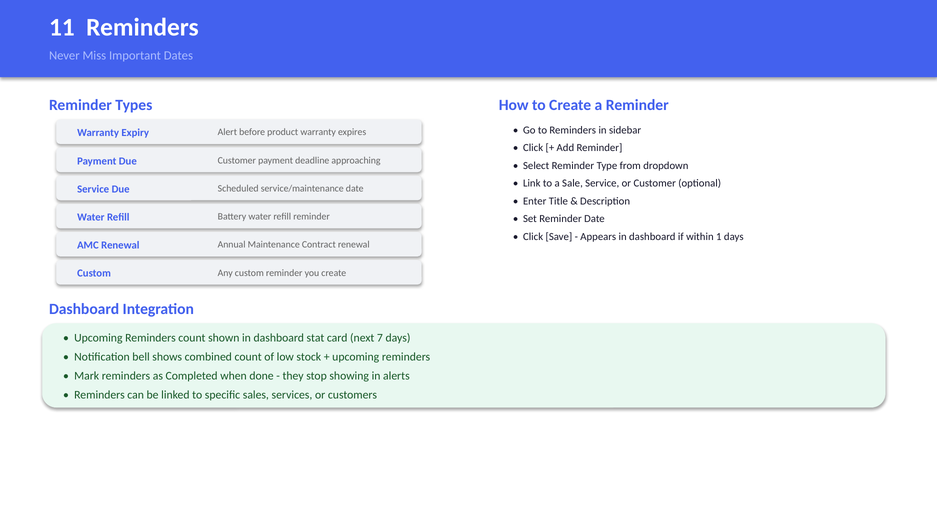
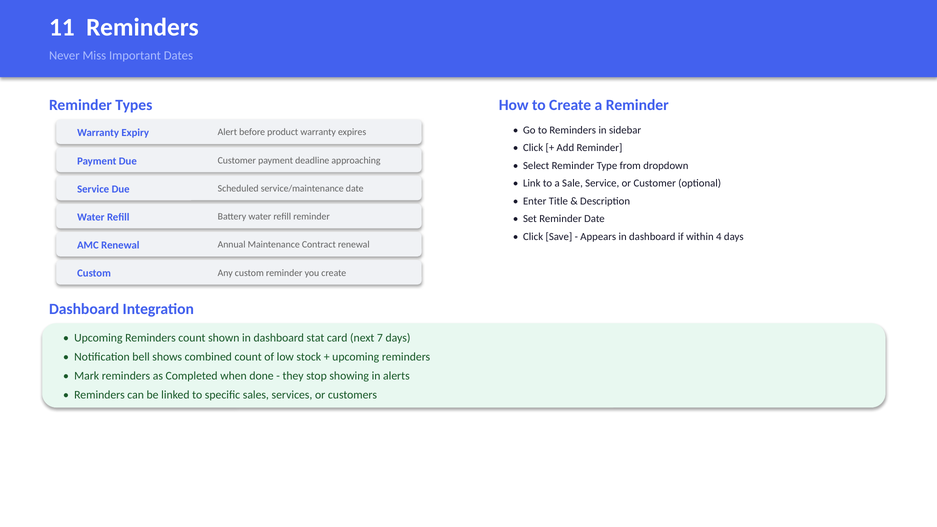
1: 1 -> 4 (719, 237)
